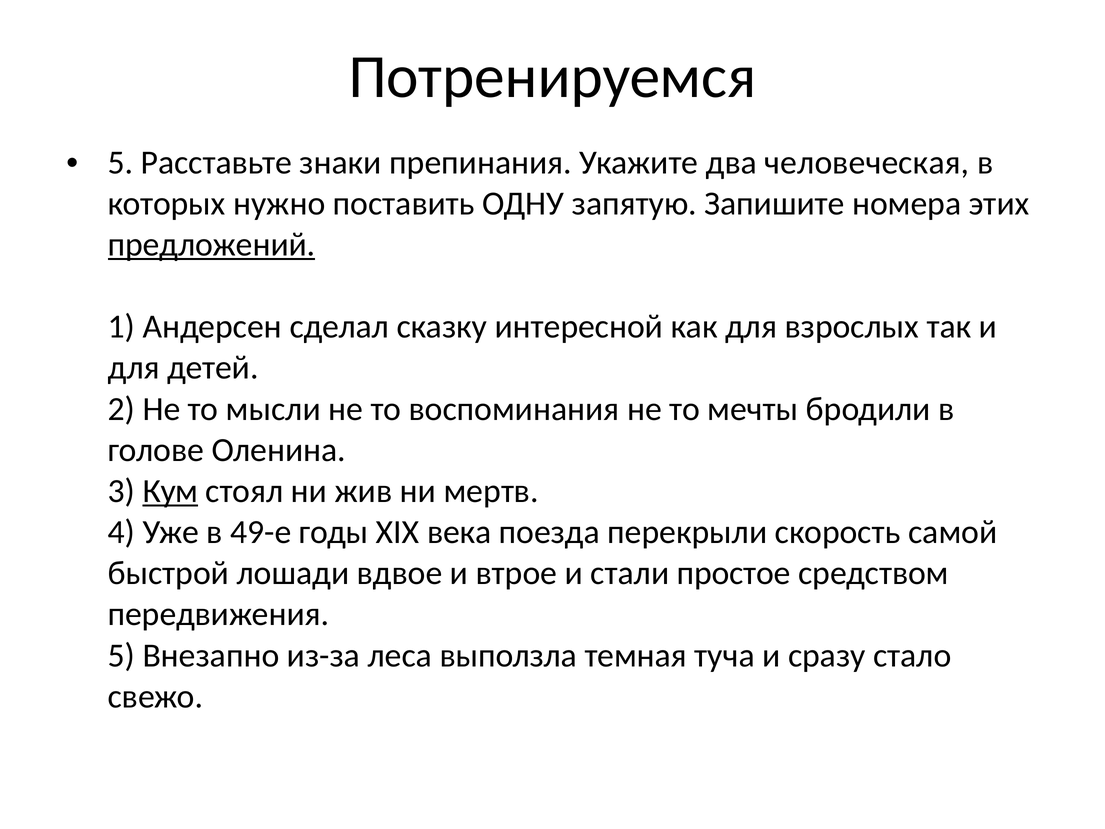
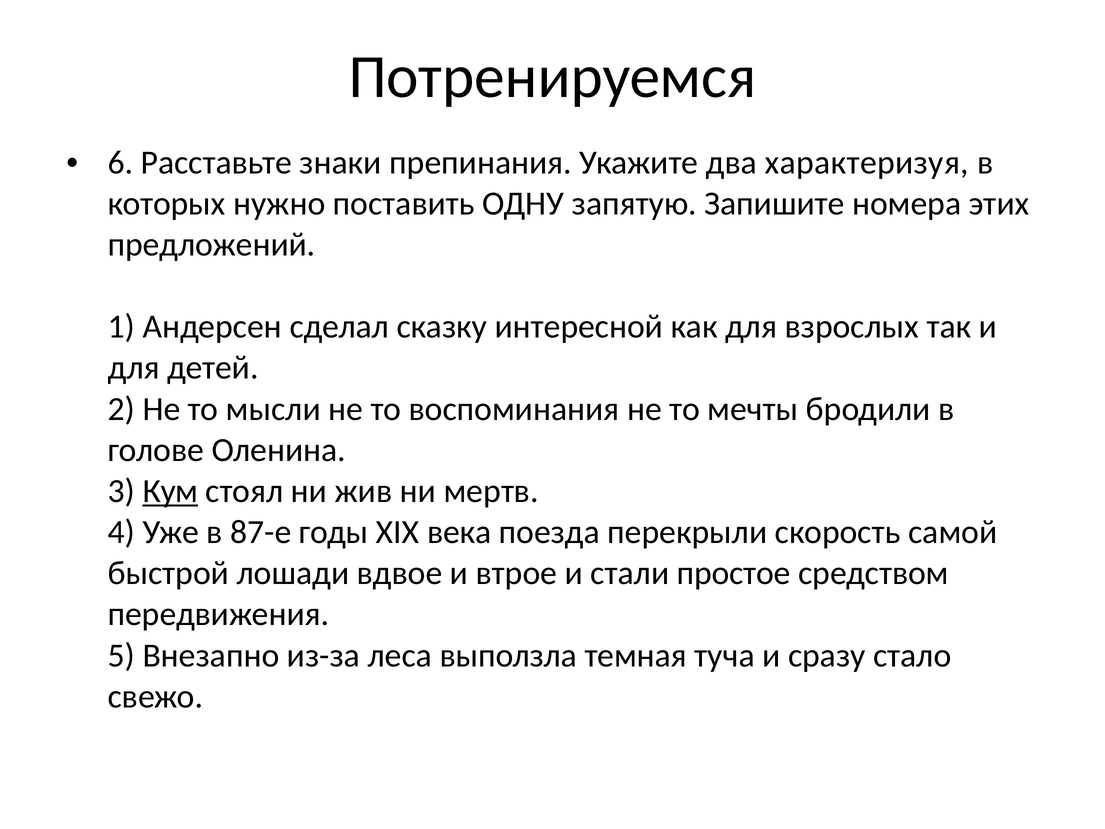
5: 5 -> 6 (121, 162)
человеческая: человеческая -> характеризуя (867, 162)
предложений underline: present -> none (211, 244)
49-е: 49-е -> 87-е (261, 532)
